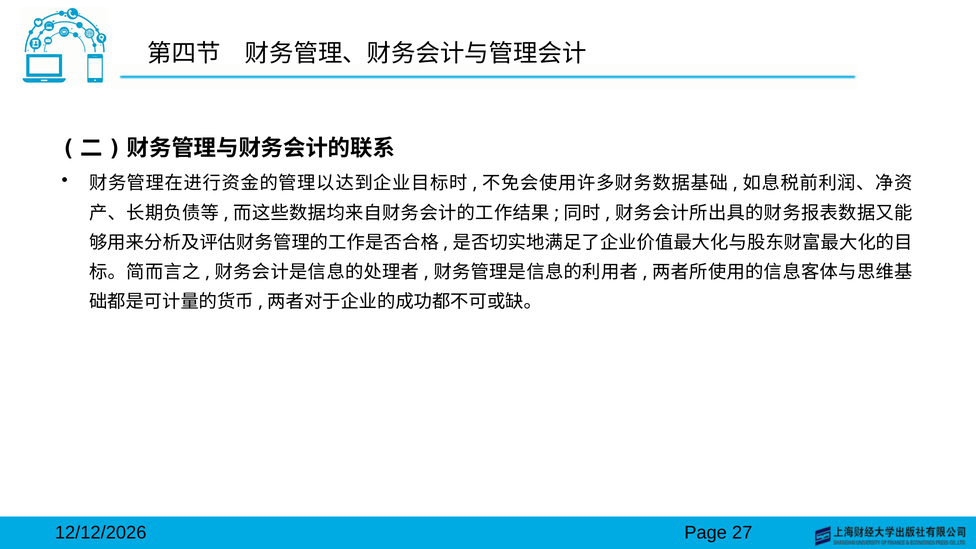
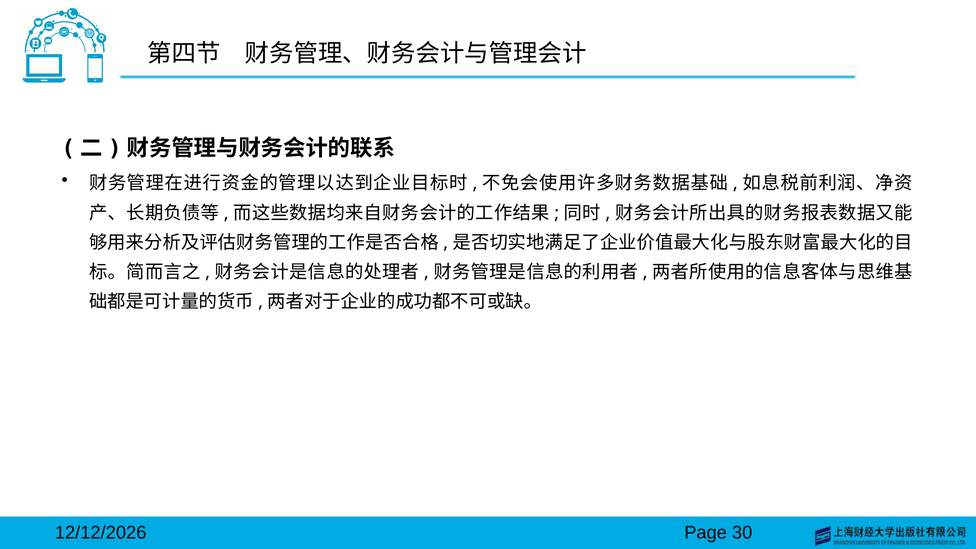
27: 27 -> 30 (742, 533)
